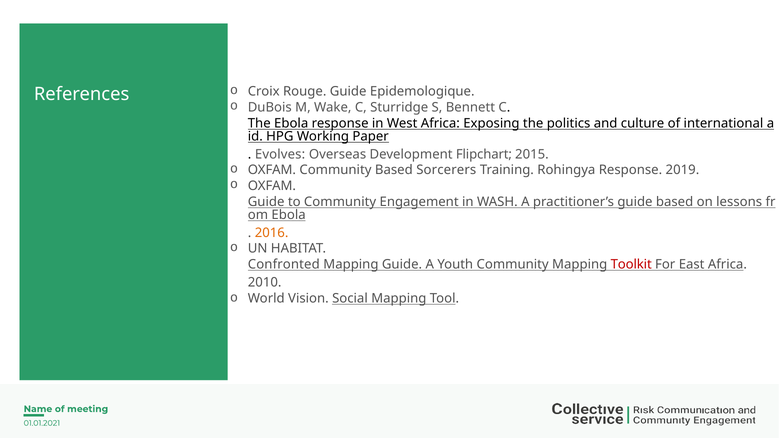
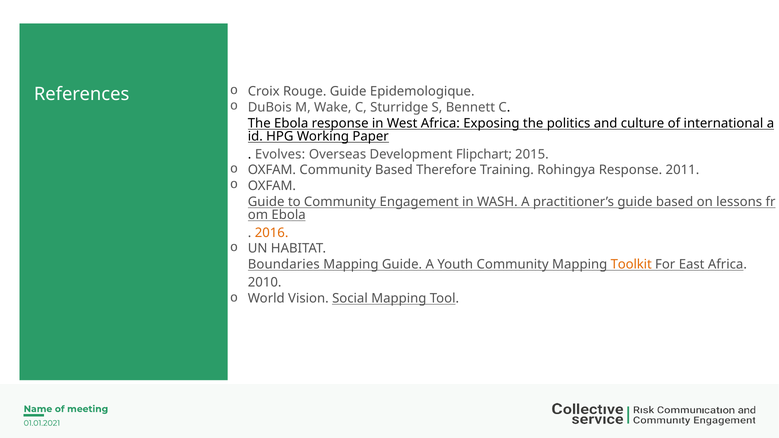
Sorcerers: Sorcerers -> Therefore (446, 170)
2019: 2019 -> 2011 (682, 170)
Confronted: Confronted -> Boundaries (284, 264)
Toolkit colour: red -> orange (631, 264)
